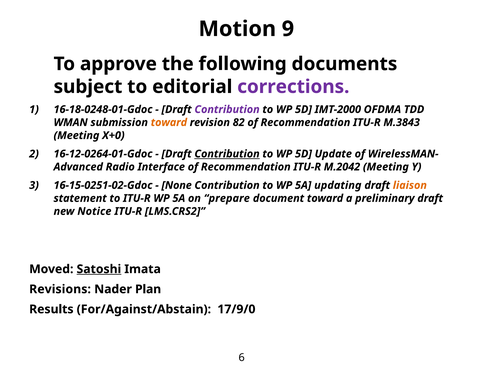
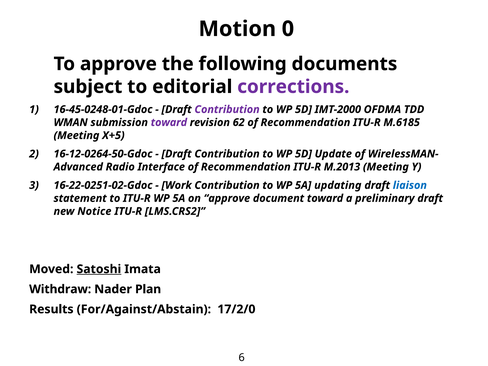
9: 9 -> 0 (288, 29)
16-18-0248-01-Gdoc: 16-18-0248-01-Gdoc -> 16-45-0248-01-Gdoc (103, 109)
toward colour: orange -> purple (169, 122)
82: 82 -> 62 (239, 122)
M.3843: M.3843 -> M.6185 (402, 122)
X+0: X+0 -> X+5 (113, 135)
16-12-0264-01-Gdoc: 16-12-0264-01-Gdoc -> 16-12-0264-50-Gdoc (103, 154)
Contribution underline: present -> none (227, 154)
M.2042: M.2042 -> M.2013 (342, 167)
16-15-0251-02-Gdoc: 16-15-0251-02-Gdoc -> 16-22-0251-02-Gdoc (103, 185)
None: None -> Work (177, 185)
liaison colour: orange -> blue (410, 185)
on prepare: prepare -> approve (227, 198)
Revisions: Revisions -> Withdraw (60, 289)
17/9/0: 17/9/0 -> 17/2/0 (236, 309)
